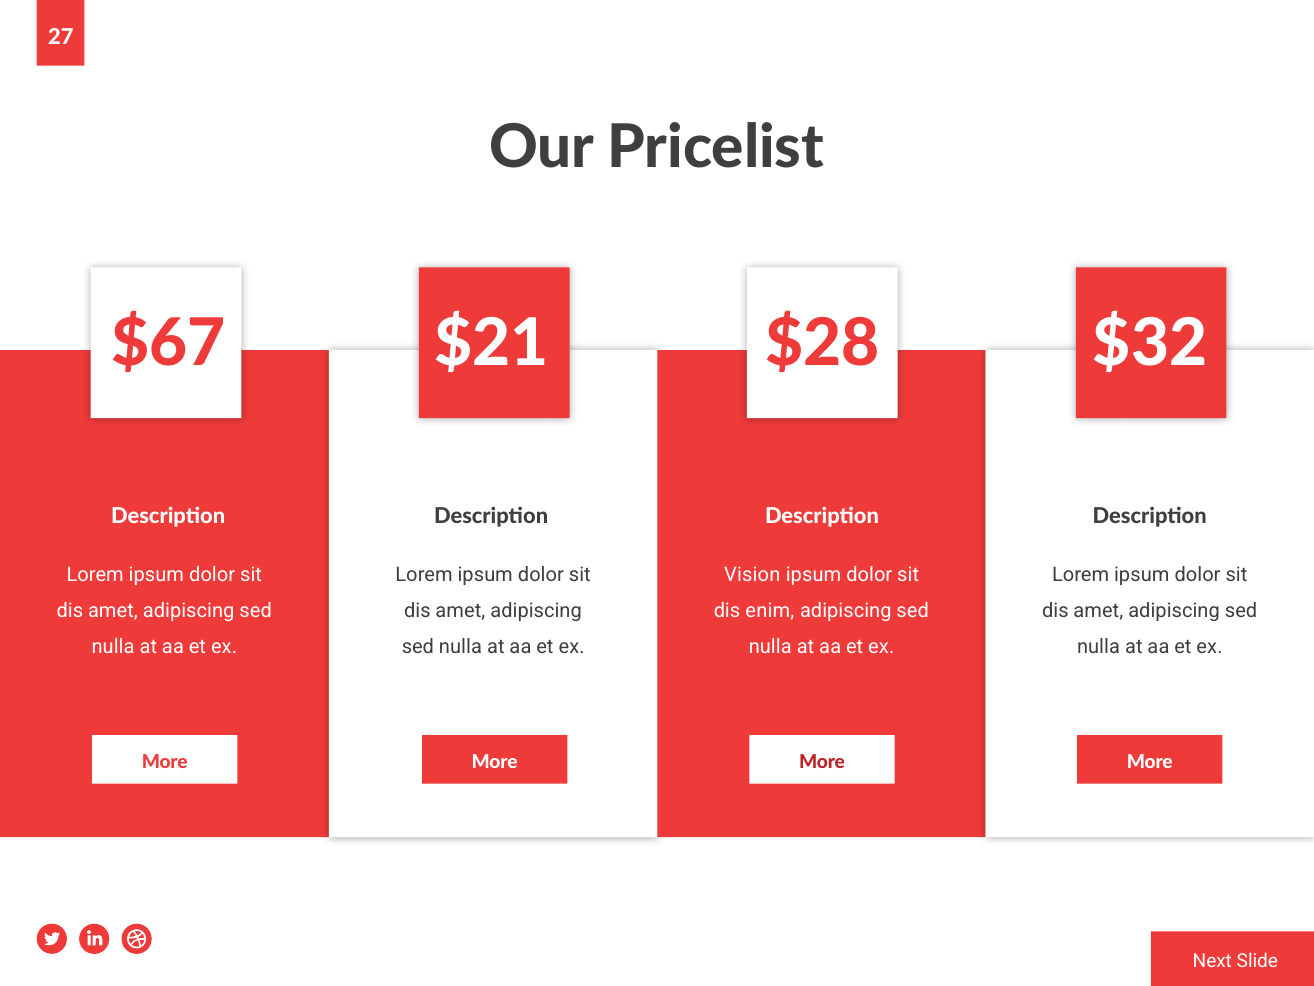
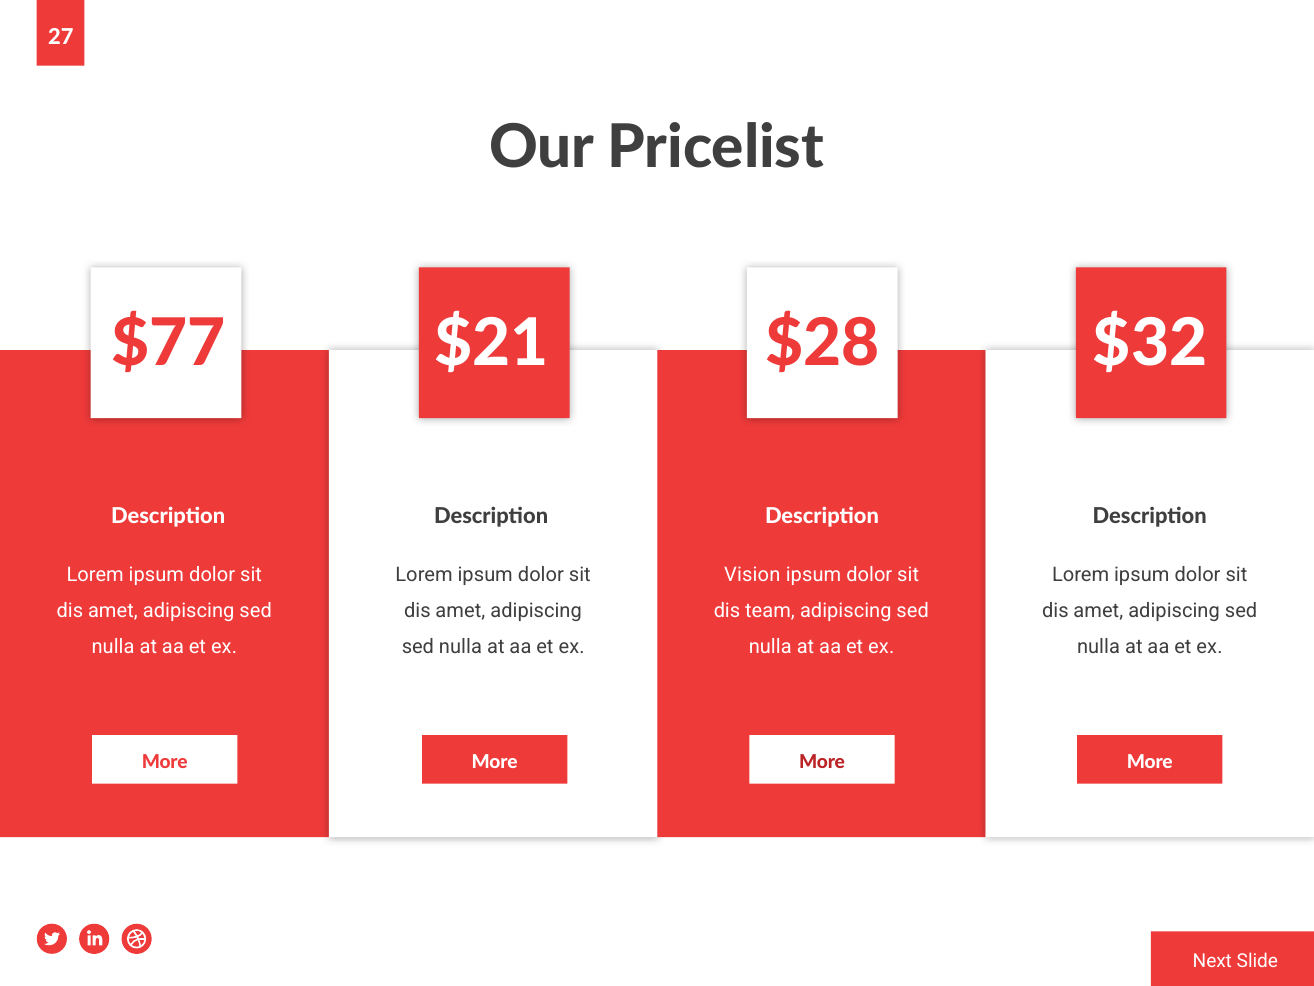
$67: $67 -> $77 (168, 344)
enim: enim -> team (770, 611)
